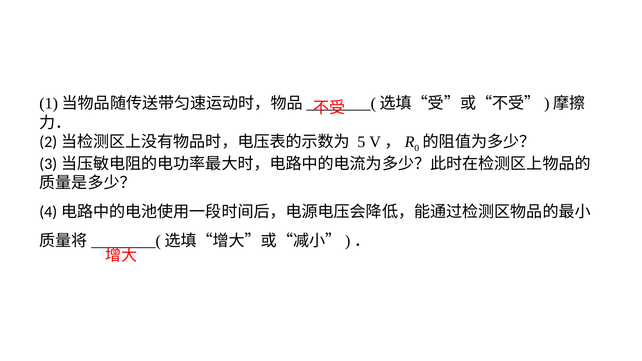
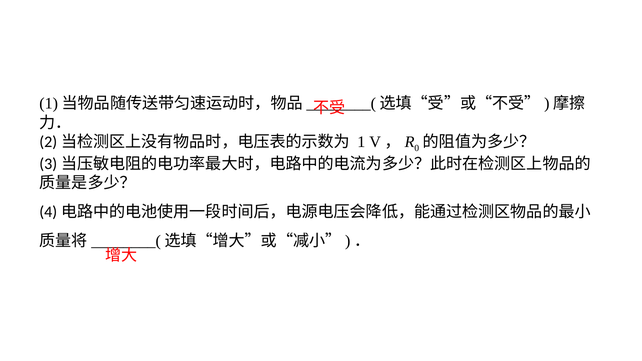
5: 5 -> 1 (361, 142)
